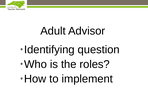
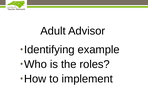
question: question -> example (99, 50)
